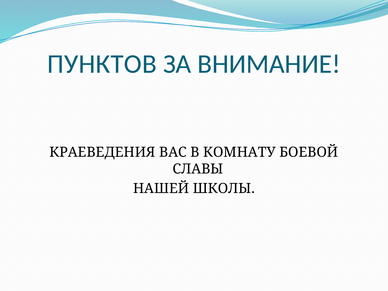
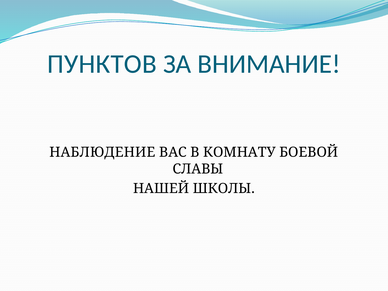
КРАЕВЕДЕНИЯ: КРАЕВЕДЕНИЯ -> НАБЛЮДЕНИЕ (102, 152)
